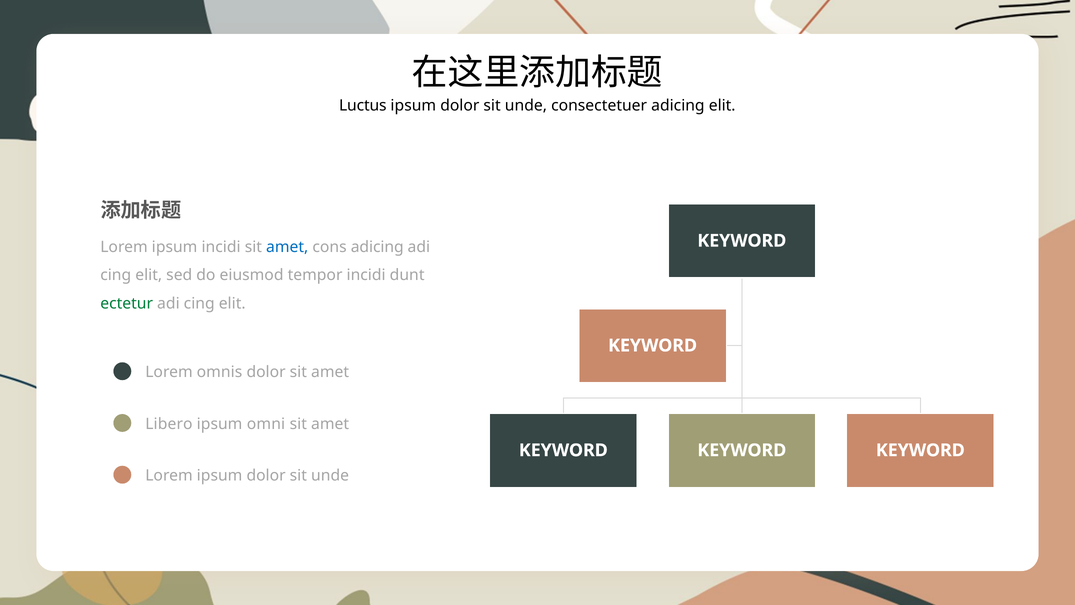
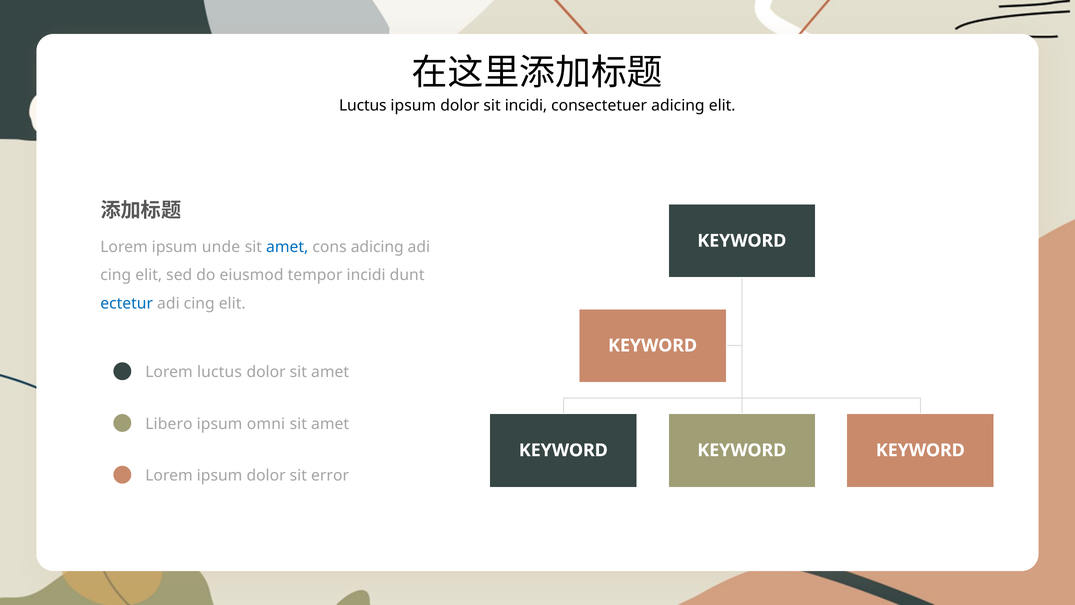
unde: unde -> incidi (526, 106)
ipsum incidi: incidi -> unde (221, 247)
ectetur colour: green -> blue (127, 303)
Lorem omnis: omnis -> luctus (219, 372)
unde: unde -> error (330, 475)
